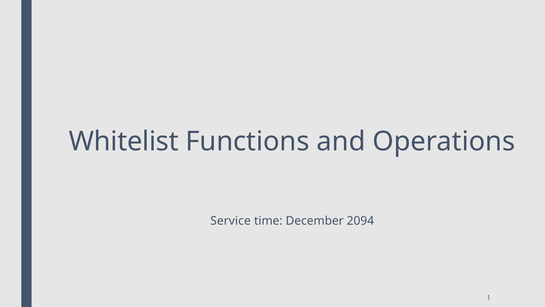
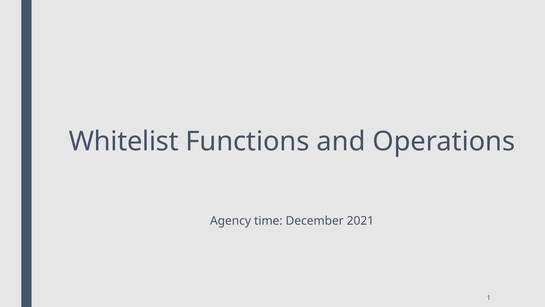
Service: Service -> Agency (231, 221)
2094: 2094 -> 2021 (360, 221)
